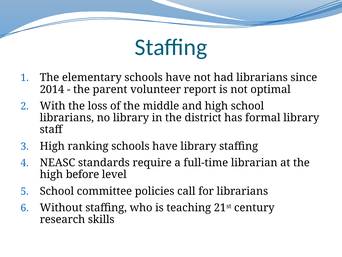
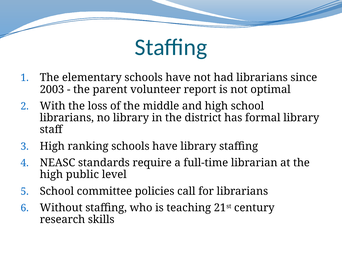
2014: 2014 -> 2003 (52, 89)
before: before -> public (82, 174)
